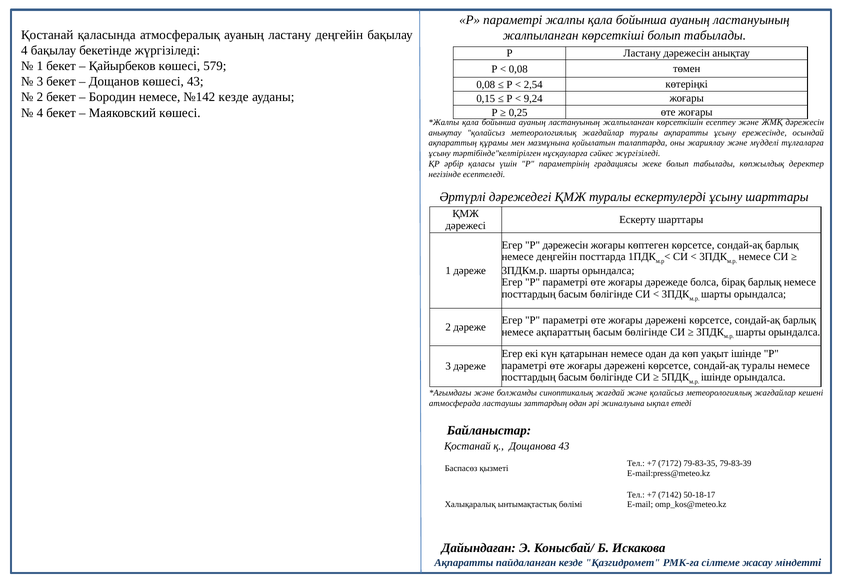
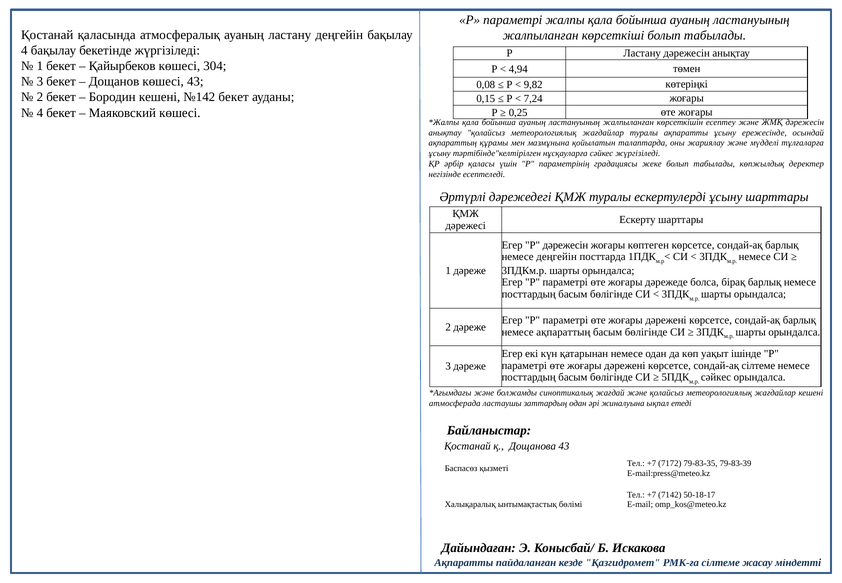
579: 579 -> 304 (215, 66)
0,08: 0,08 -> 4,94 (518, 69)
2,54: 2,54 -> 9,82 (533, 85)
Бородин немесе: немесе -> кешені (160, 97)
№142 кезде: кезде -> бекет (234, 97)
9,24: 9,24 -> 7,24 (533, 99)
сондай-ақ туралы: туралы -> сілтеме (758, 365)
ішінде: ішінде -> сәйкес (716, 377)
